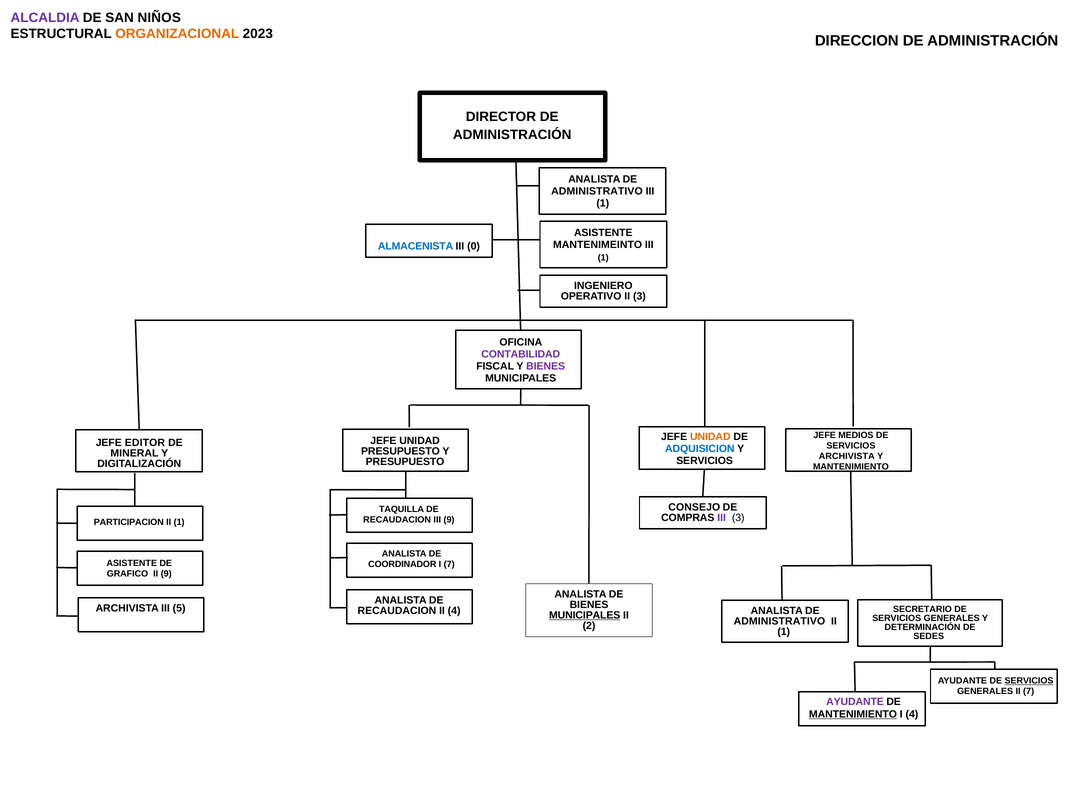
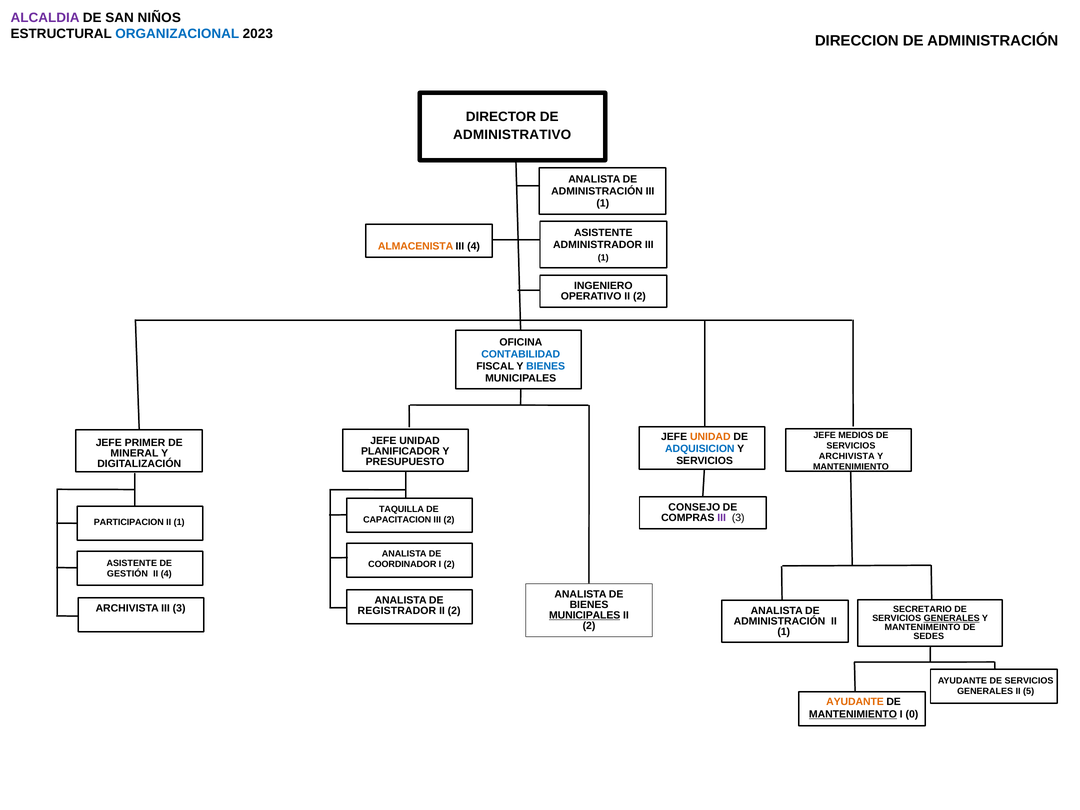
ORGANIZACIONAL colour: orange -> blue (177, 34)
ADMINISTRACIÓN: ADMINISTRACIÓN -> ADMINISTRATIVO (512, 135)
ADMINISTRATIVO: ADMINISTRATIVO -> ADMINISTRACIÓN (597, 191)
MANTENIMEINTO: MANTENIMEINTO -> ADMINISTRADOR (598, 245)
ALMACENISTA colour: blue -> orange (416, 247)
III 0: 0 -> 4 (474, 247)
OPERATIVO II 3: 3 -> 2 (639, 296)
CONTABILIDAD colour: purple -> blue (521, 354)
BIENES colour: purple -> blue (546, 366)
EDITOR: EDITOR -> PRIMER (145, 443)
PRESUPUESTO: PRESUPUESTO -> PLANIFICADOR (400, 451)
RECAUDACION: RECAUDACION -> CAPACITACION (397, 520)
III 9: 9 -> 2 (449, 520)
I 7: 7 -> 2 (449, 564)
GRAFICO: GRAFICO -> GESTIÓN (127, 574)
II 9: 9 -> 4 (166, 574)
ARCHIVISTA III 5: 5 -> 3 (179, 609)
RECAUDACION: RECAUDACION -> REGISTRADOR (397, 611)
4: 4 -> 2 (454, 611)
GENERALES underline: none -> present (952, 618)
ADMINISTRATIVO: ADMINISTRATIVO -> ADMINISTRACIÓN (779, 621)
DETERMINACIÓN: DETERMINACIÓN -> MANTENIMEINTO (923, 627)
SERVICIOS underline: present -> none (1029, 681)
II 7: 7 -> 5 (1029, 692)
AYUDANTE colour: purple -> orange (855, 702)
I 4: 4 -> 0 (912, 714)
